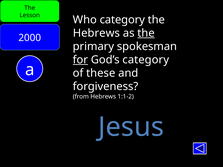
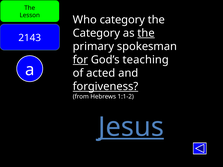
Hebrews: Hebrews -> Category (96, 33)
2000: 2000 -> 2143 (30, 38)
God’s category: category -> teaching (146, 60)
these: these -> acted (101, 73)
forgiveness underline: none -> present (106, 87)
Jesus underline: none -> present (131, 127)
